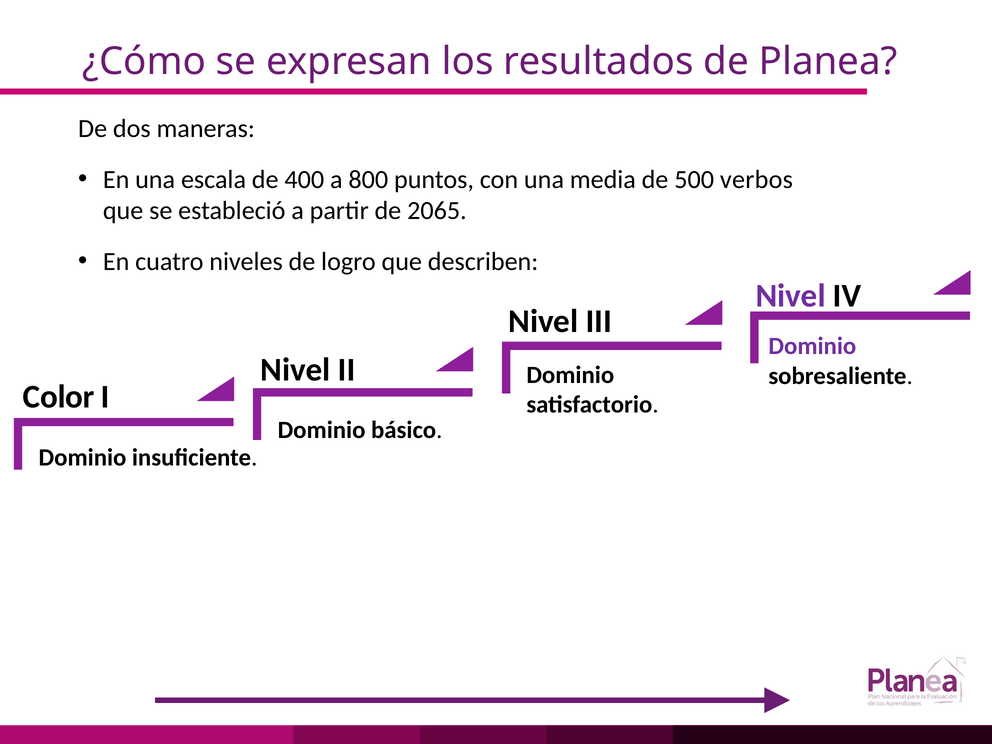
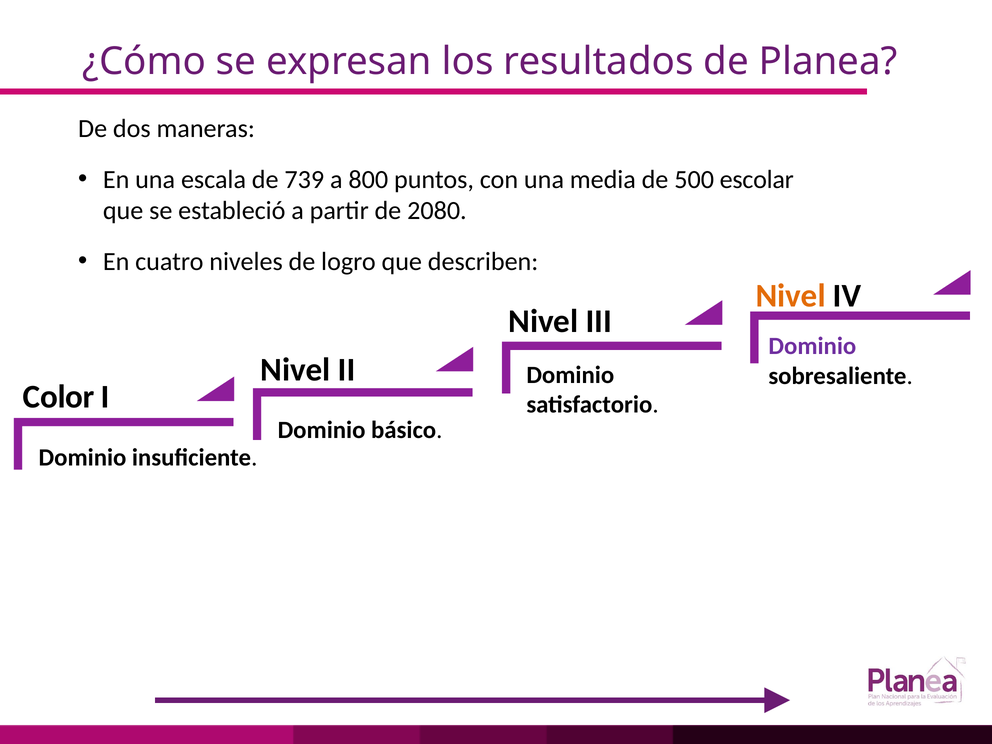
400: 400 -> 739 (304, 179)
verbos: verbos -> escolar (757, 179)
2065: 2065 -> 2080 (437, 211)
Nivel colour: purple -> orange (791, 296)
